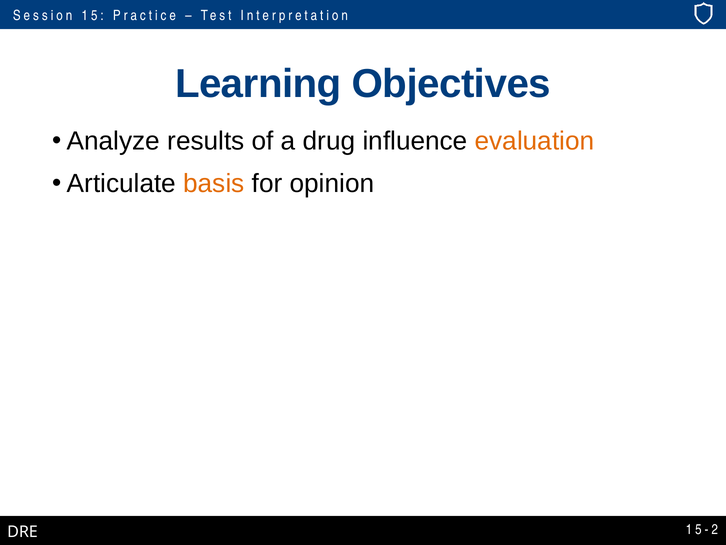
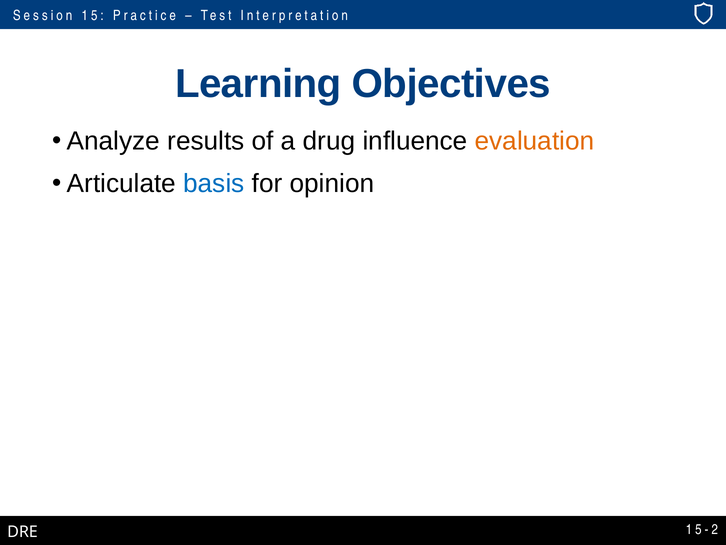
basis colour: orange -> blue (214, 183)
